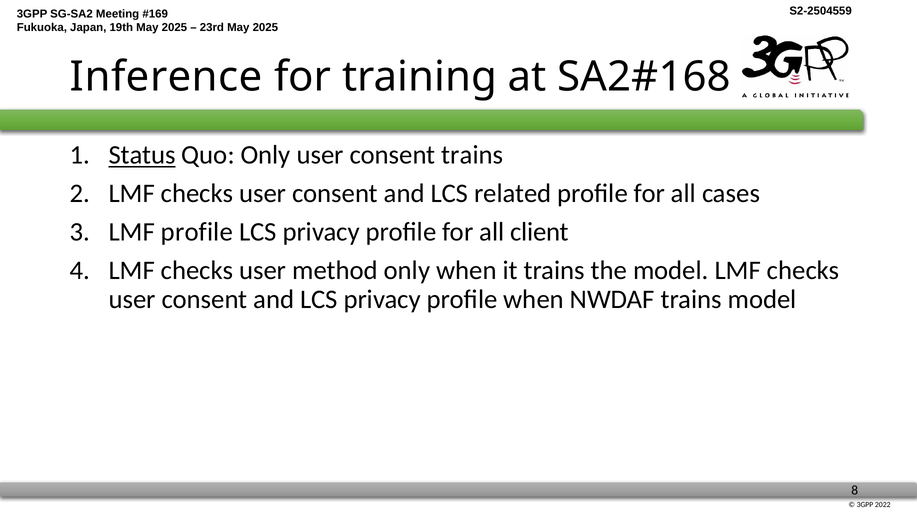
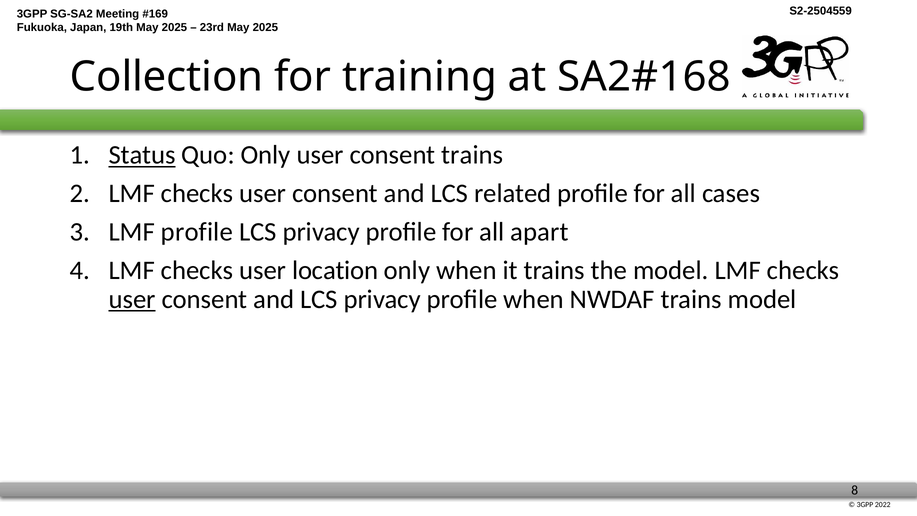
Inference: Inference -> Collection (167, 77)
client: client -> apart (539, 232)
method: method -> location (335, 270)
user underline: none -> present (132, 299)
